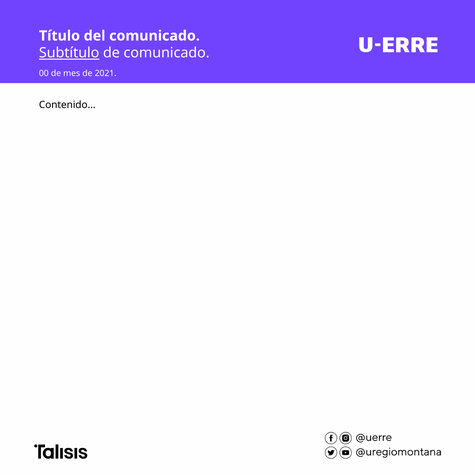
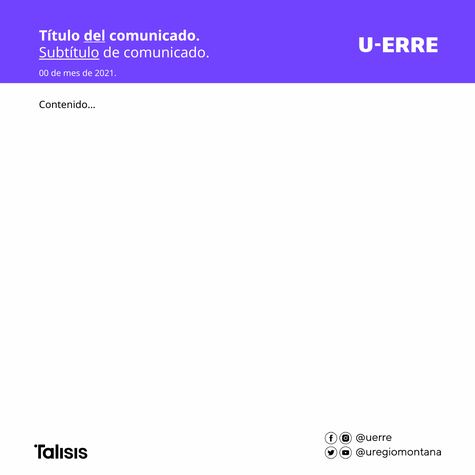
del underline: none -> present (95, 36)
